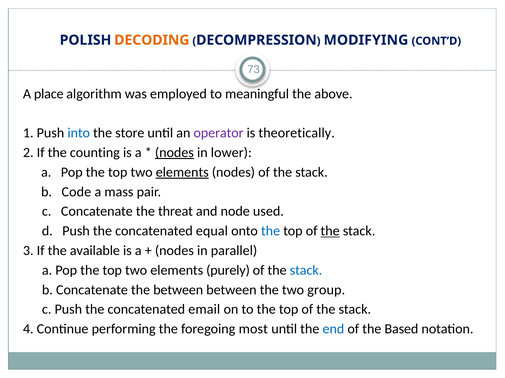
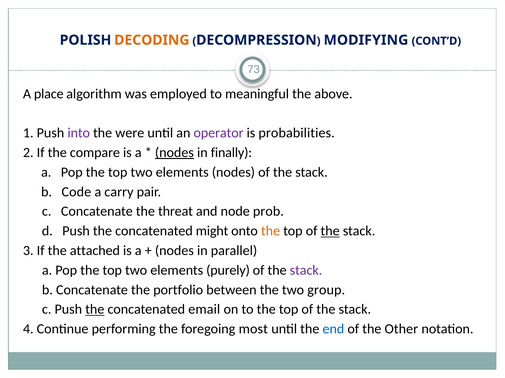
into colour: blue -> purple (79, 133)
store: store -> were (130, 133)
theoretically: theoretically -> probabilities (297, 133)
counting: counting -> compare (95, 153)
lower: lower -> finally (231, 153)
elements underline: present -> none (182, 172)
mass: mass -> carry (119, 192)
used: used -> prob (268, 212)
equal: equal -> might (212, 231)
the colour: blue -> orange (271, 231)
available: available -> attached (95, 251)
stack colour: blue -> purple (306, 271)
the between: between -> portfolio (178, 290)
the underline: none -> present (95, 310)
Based: Based -> Other (401, 330)
